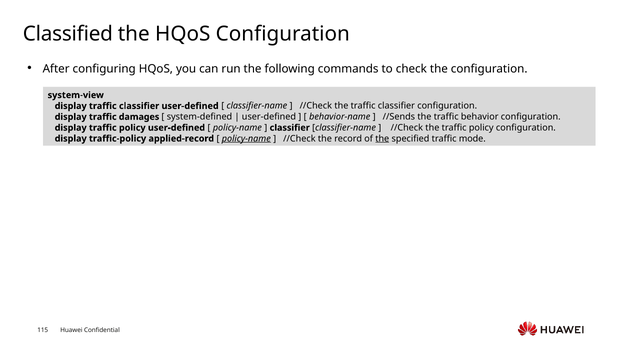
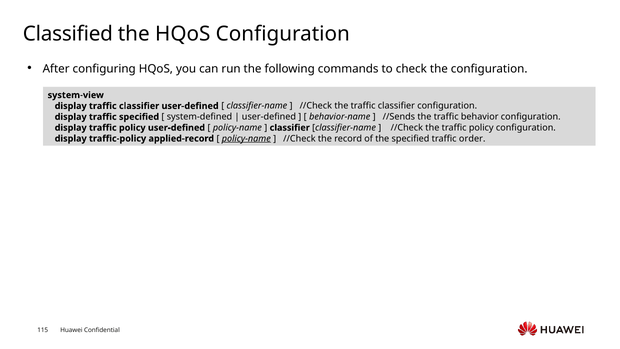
traffic damages: damages -> specified (139, 117)
the underline: present -> none (382, 138)
mode: mode -> order (472, 138)
